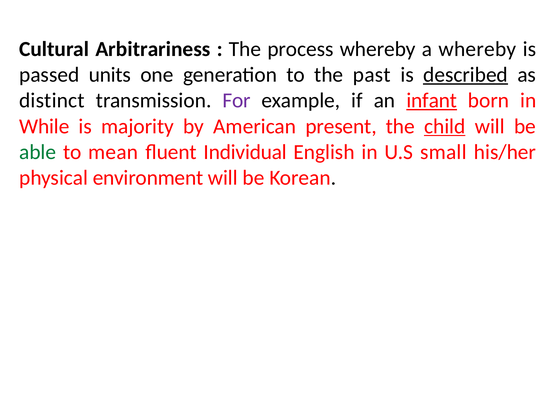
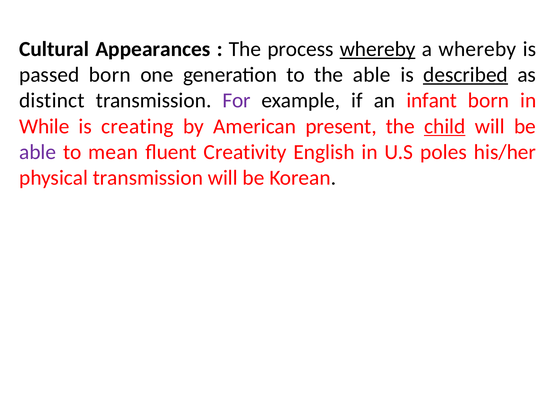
Arbitrariness: Arbitrariness -> Appearances (153, 49)
whereby underline: none -> present (378, 49)
passed units: units -> born (110, 75)
the past: past -> able (372, 75)
infant underline: present -> none (432, 101)
majority: majority -> creating (137, 126)
able colour: green -> purple (38, 152)
Individual: Individual -> Creativity (245, 152)
small: small -> poles (444, 152)
physical environment: environment -> transmission (148, 178)
